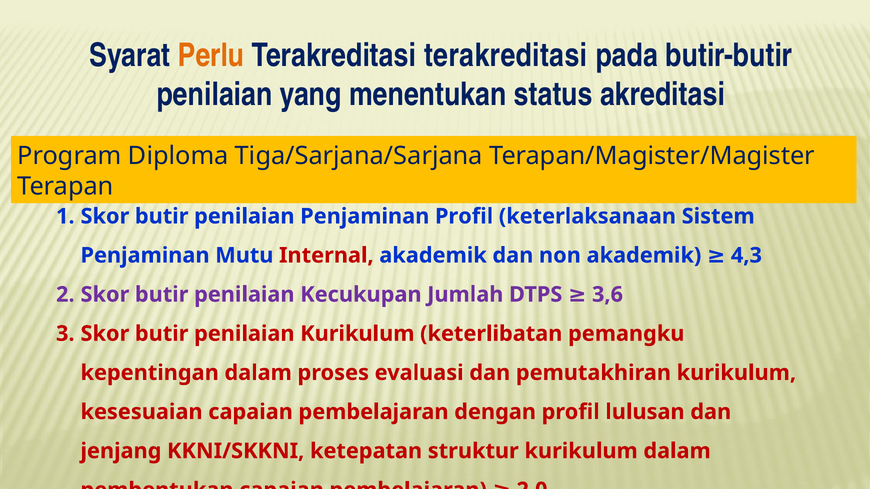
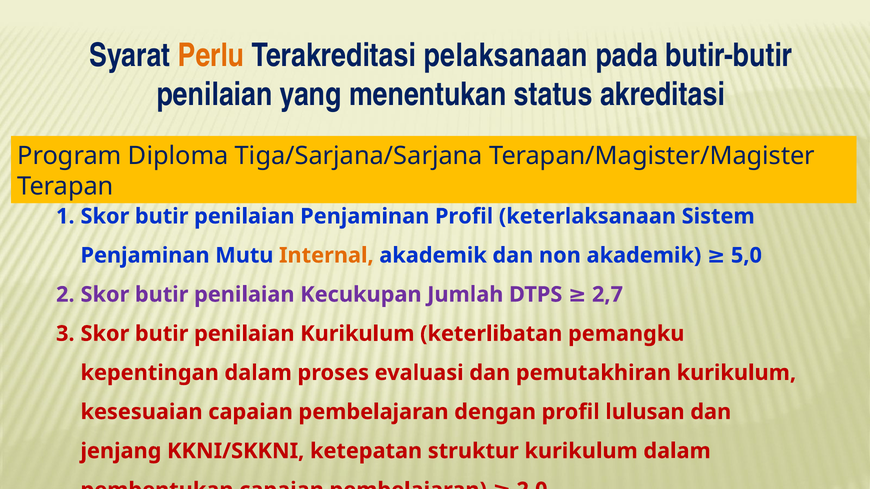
Terakreditasi terakreditasi: terakreditasi -> pelaksanaan (506, 55)
Internal colour: red -> orange (326, 256)
4,3: 4,3 -> 5,0 (746, 256)
3,6: 3,6 -> 2,7 (607, 295)
